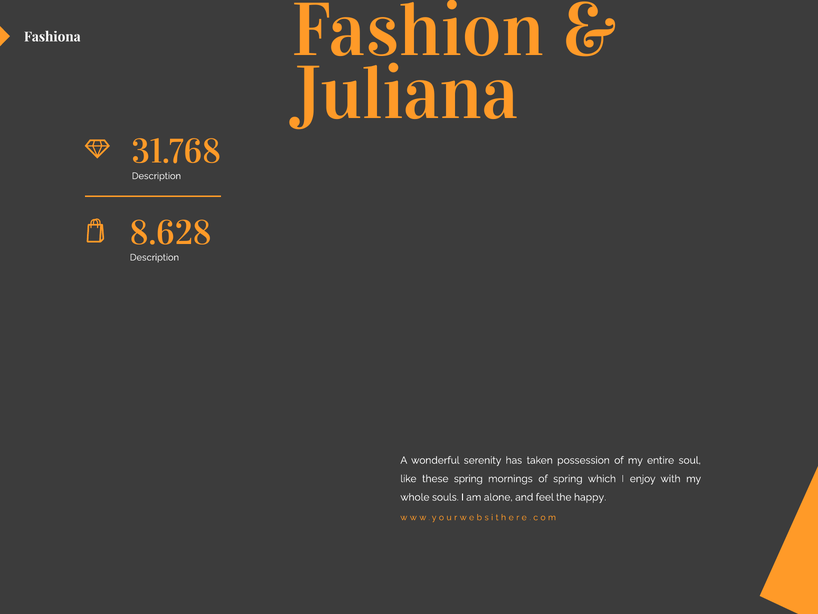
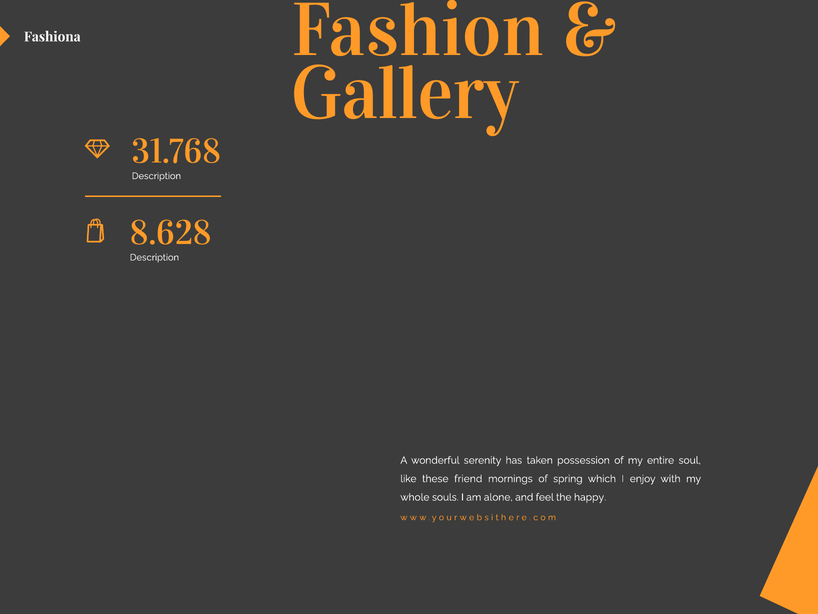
Juliana: Juliana -> Gallery (405, 94)
these spring: spring -> friend (468, 478)
